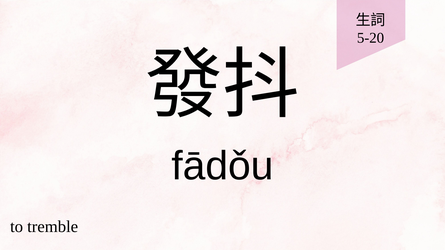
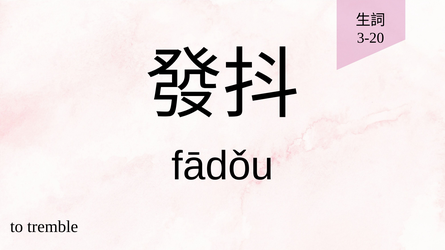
5-20: 5-20 -> 3-20 (371, 38)
